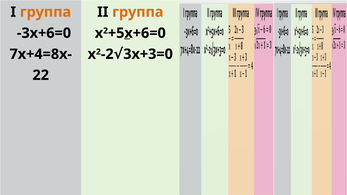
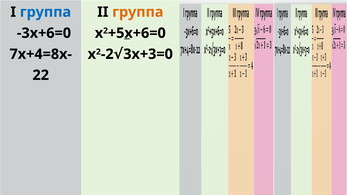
группа colour: orange -> blue (45, 12)
